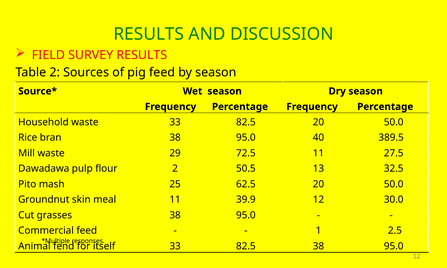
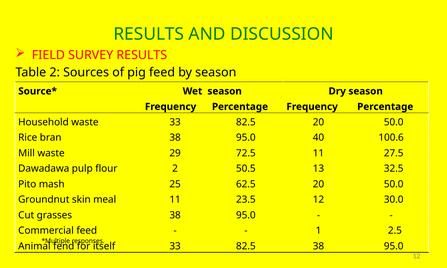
389.5: 389.5 -> 100.6 (391, 138)
39.9: 39.9 -> 23.5 (246, 200)
